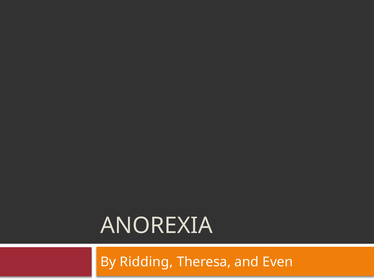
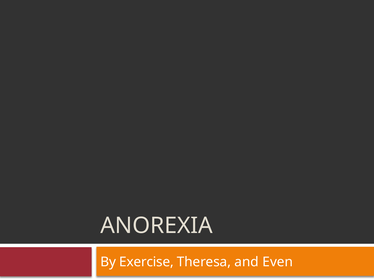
Ridding: Ridding -> Exercise (146, 262)
